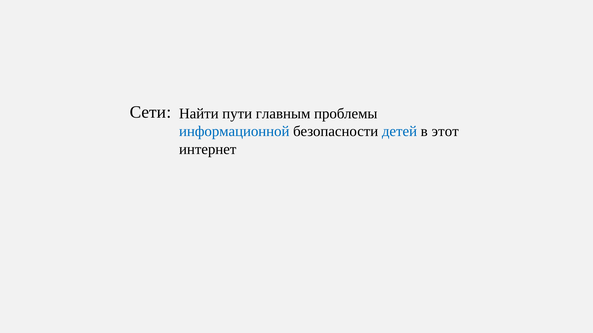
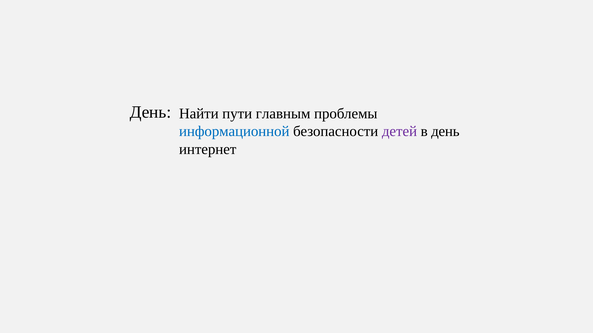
Сети: Сети -> День (151, 112)
детей colour: blue -> purple (399, 132)
в этот: этот -> день (445, 132)
